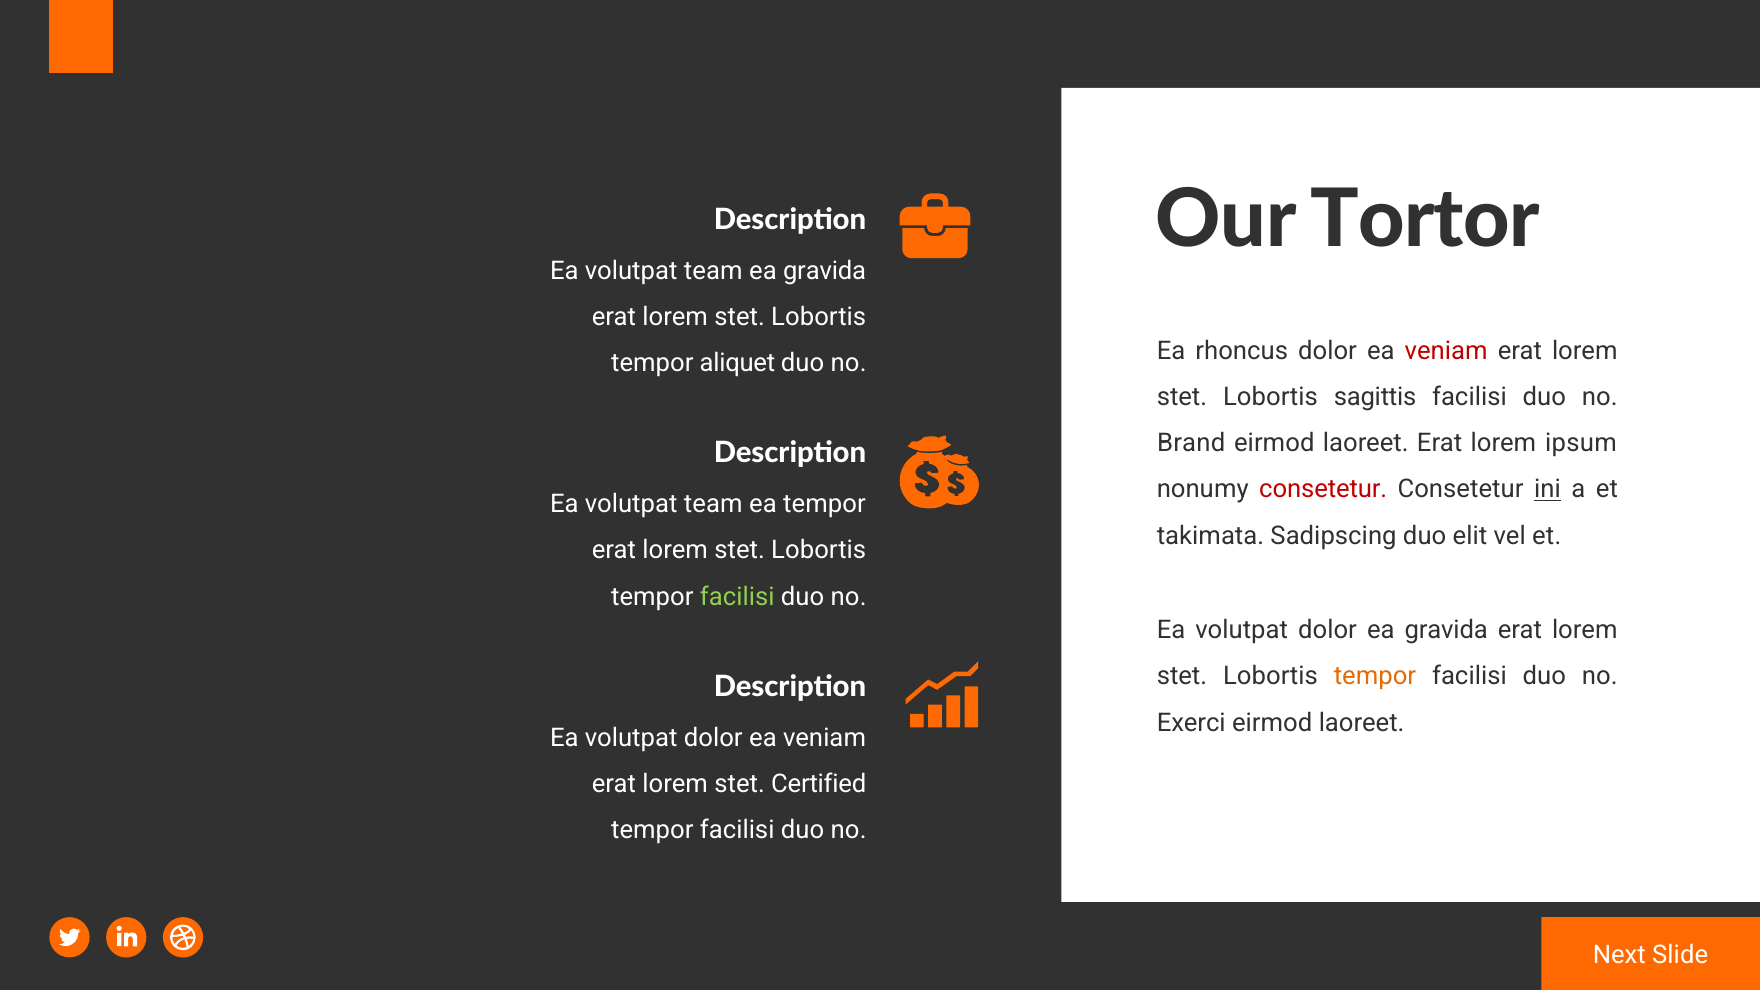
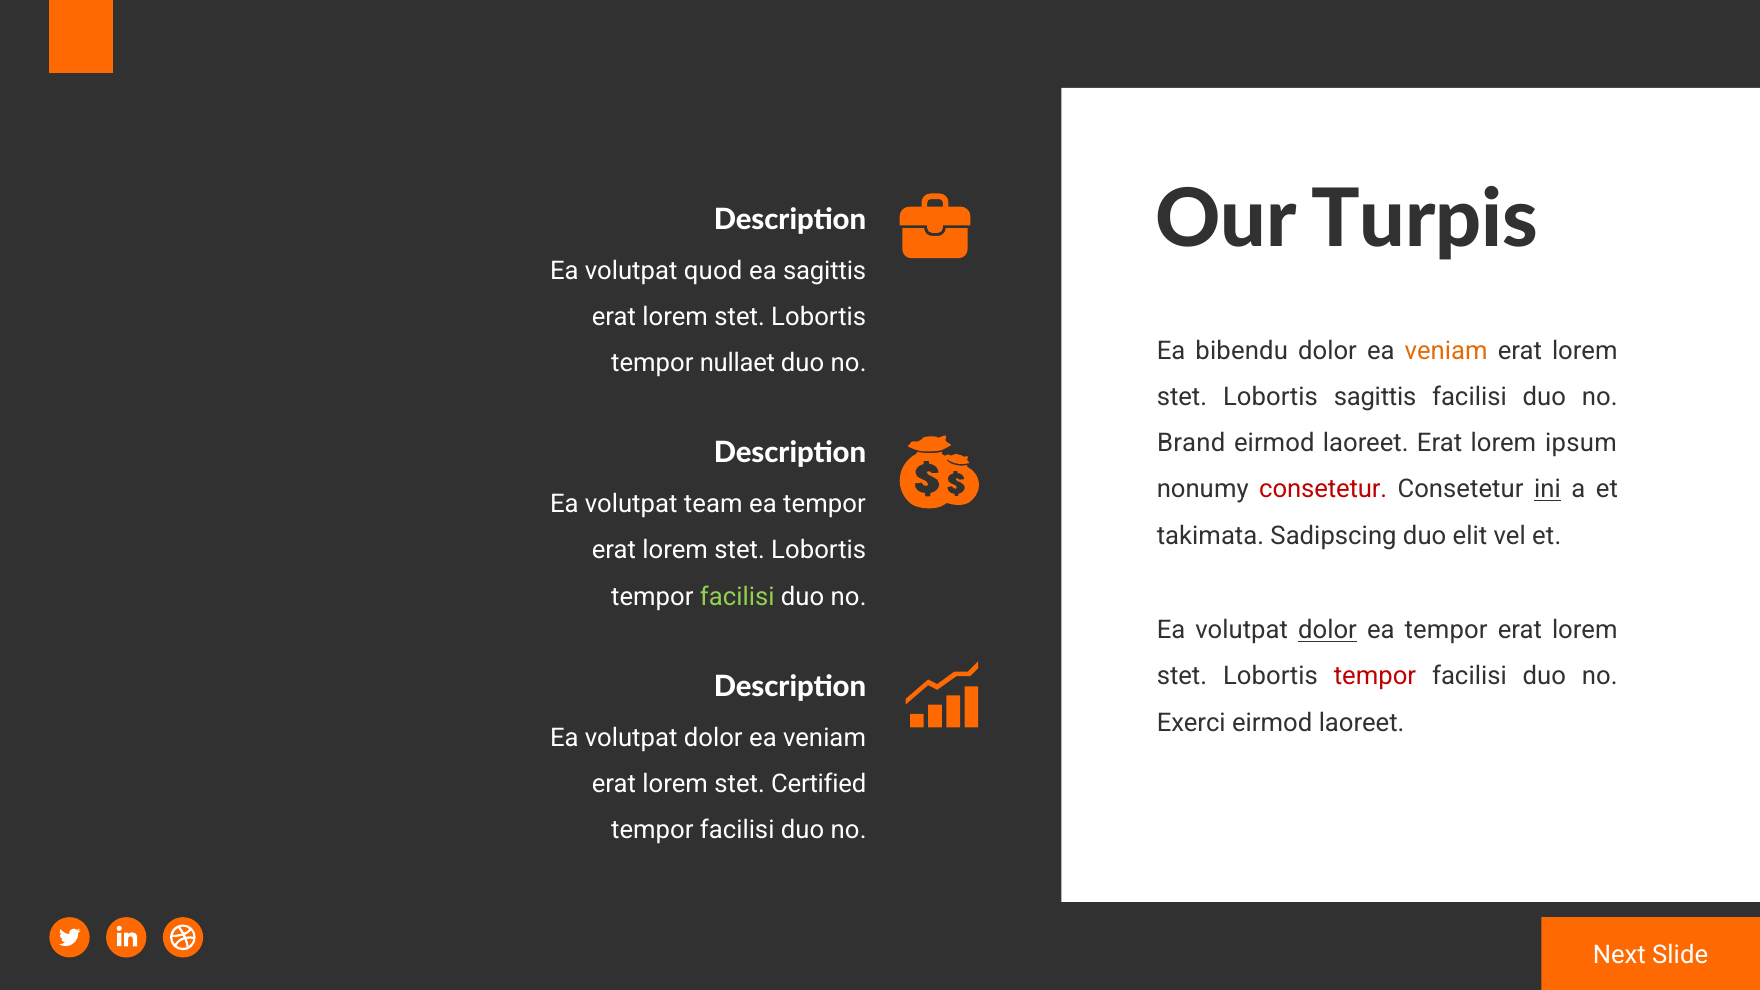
Tortor: Tortor -> Turpis (1425, 220)
team: team -> quod (713, 271)
gravida: gravida -> sagittis (825, 271)
rhoncus: rhoncus -> bibendu (1242, 351)
veniam colour: red -> orange (1446, 351)
aliquet: aliquet -> nullaet (737, 363)
dolor underline: none -> present (1328, 630)
gravida: gravida -> tempor (1446, 630)
tempor colour: orange -> red (1375, 677)
